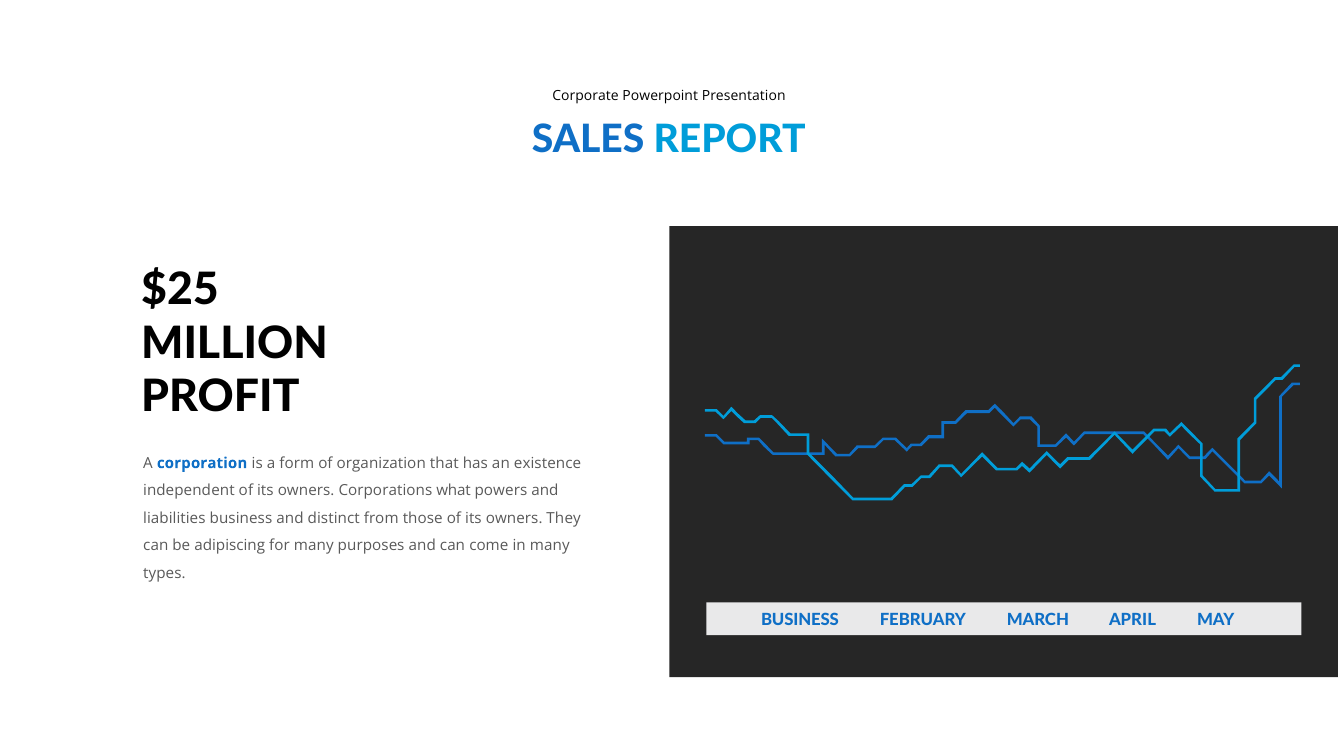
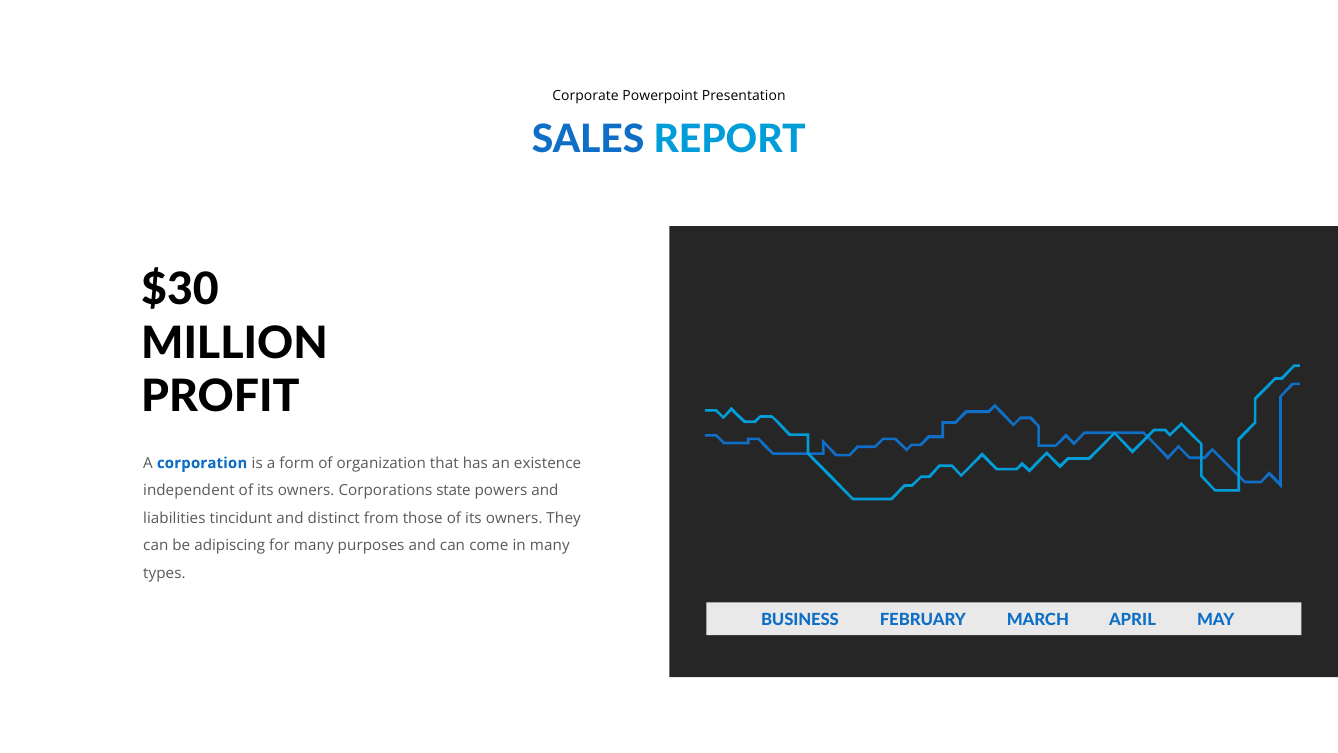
$25: $25 -> $30 (180, 290)
what: what -> state (454, 490)
liabilities business: business -> tincidunt (241, 518)
